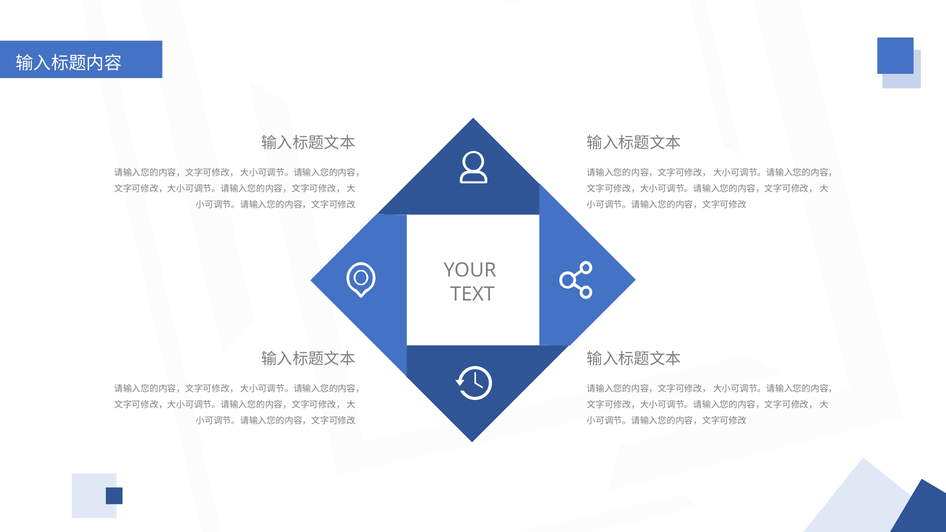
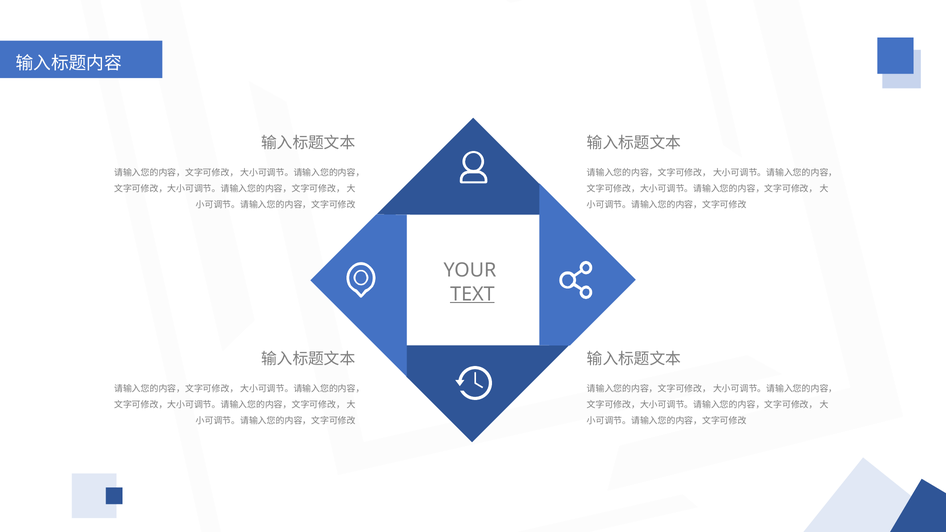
TEXT underline: none -> present (472, 294)
